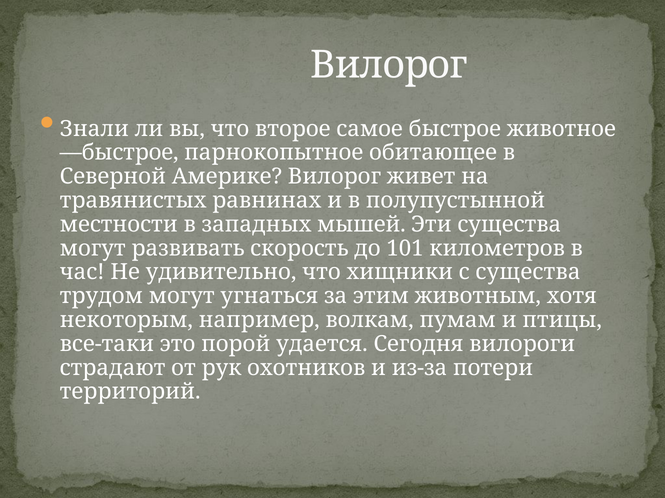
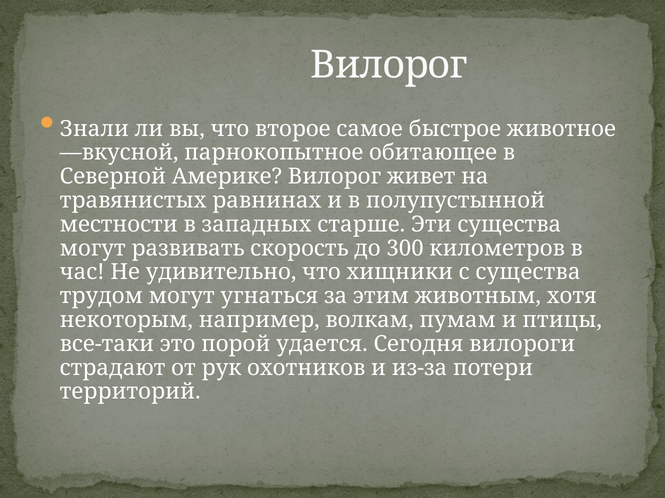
—быстрое: —быстрое -> —вкусной (119, 153)
мышей: мышей -> старше (361, 225)
101: 101 -> 300 (405, 249)
